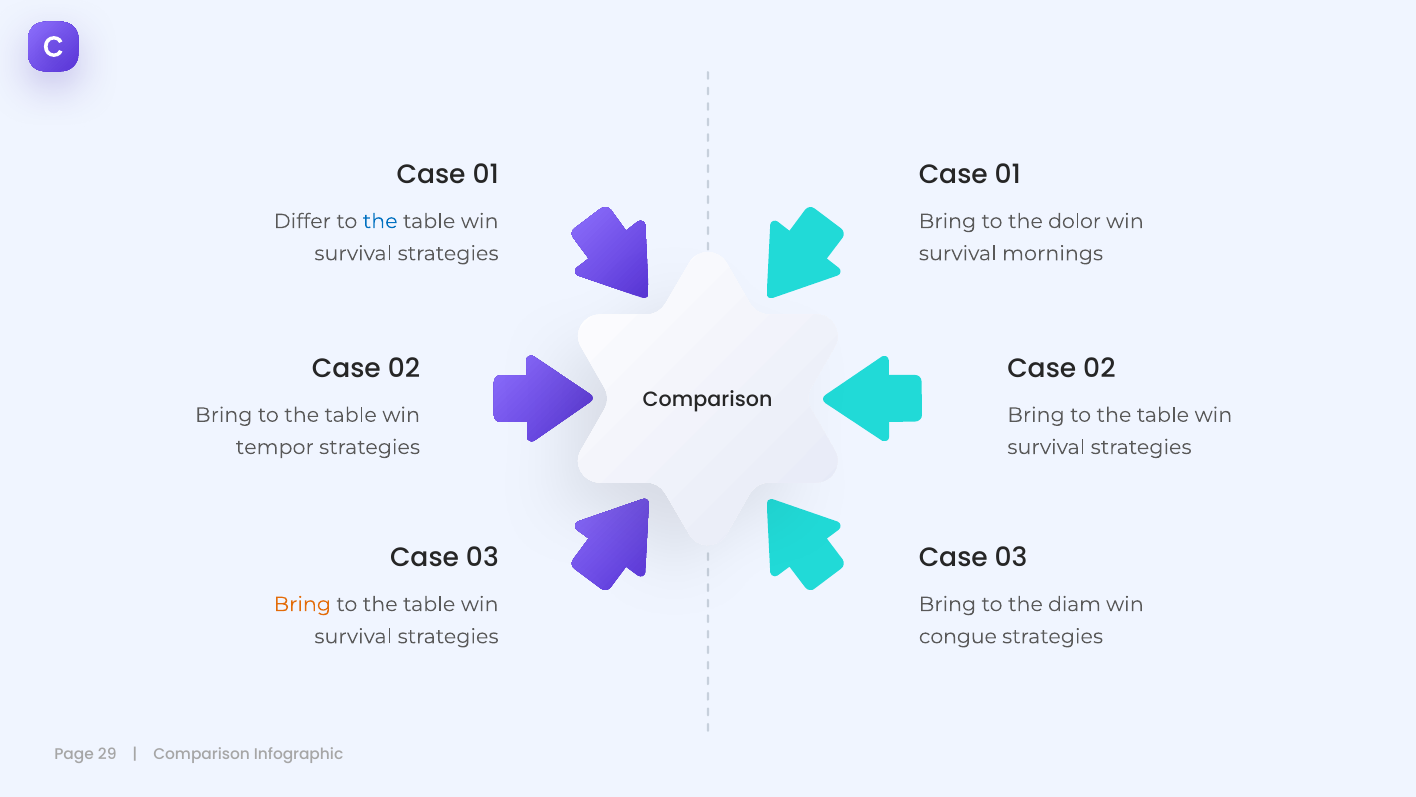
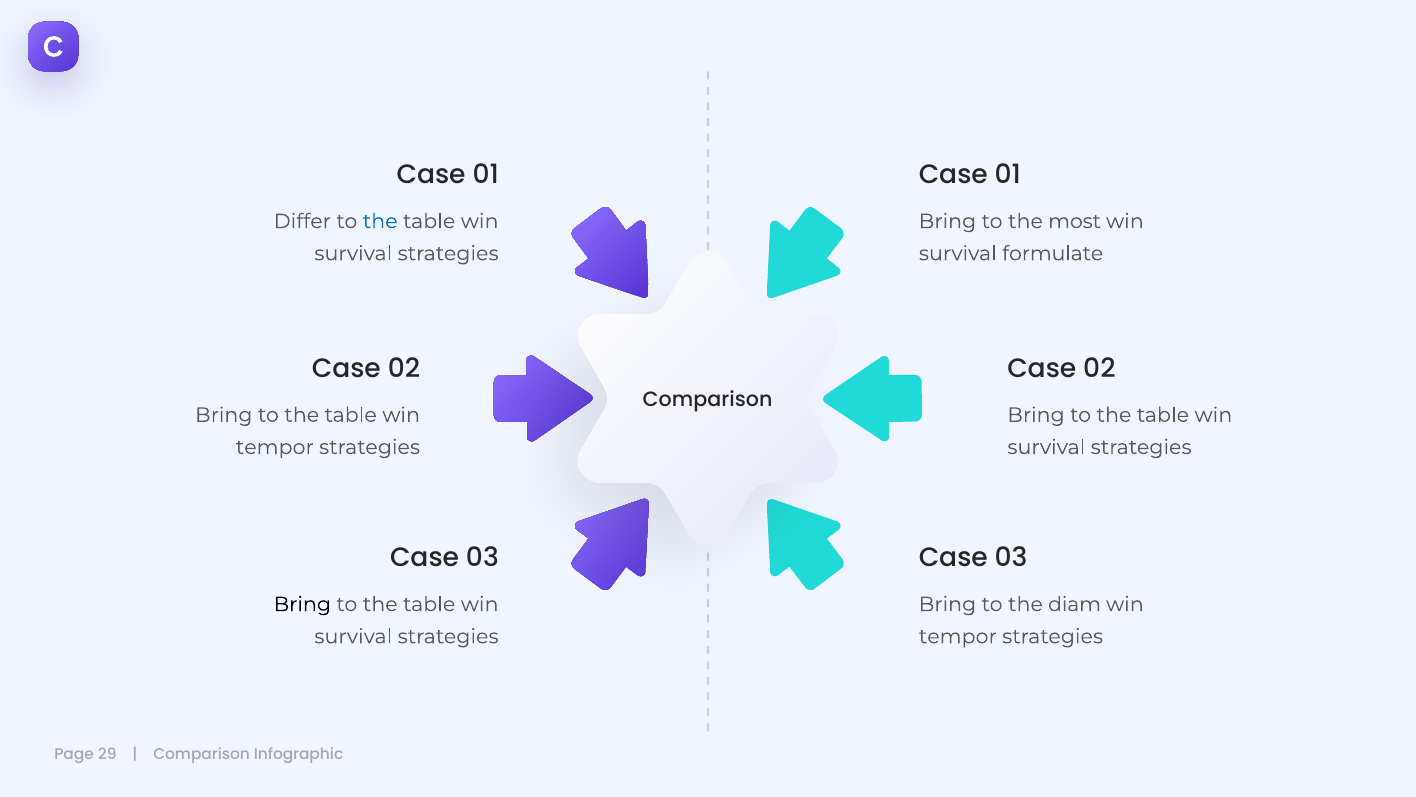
dolor: dolor -> most (1075, 221)
mornings: mornings -> formulate (1053, 253)
Bring colour: orange -> black (302, 604)
congue: congue -> tempor (958, 636)
